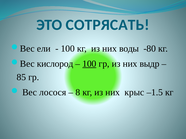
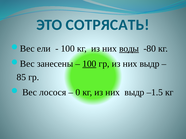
воды underline: none -> present (129, 49)
кислород: кислород -> занесены (55, 64)
8: 8 -> 0 (78, 93)
кг из них крыс: крыс -> выдр (134, 93)
